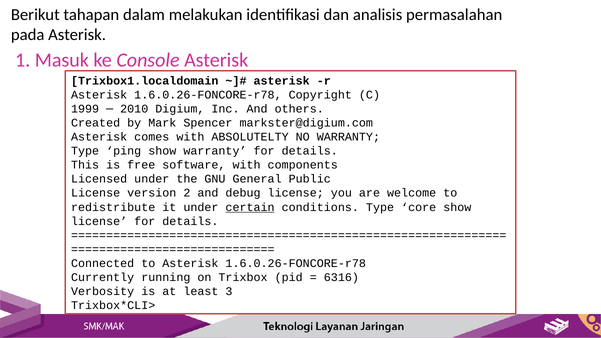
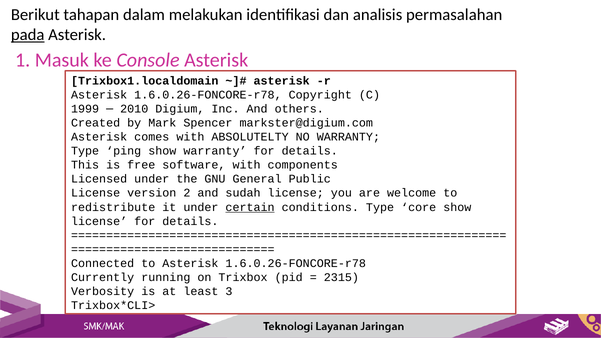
pada underline: none -> present (28, 35)
debug: debug -> sudah (243, 193)
6316: 6316 -> 2315 (341, 277)
